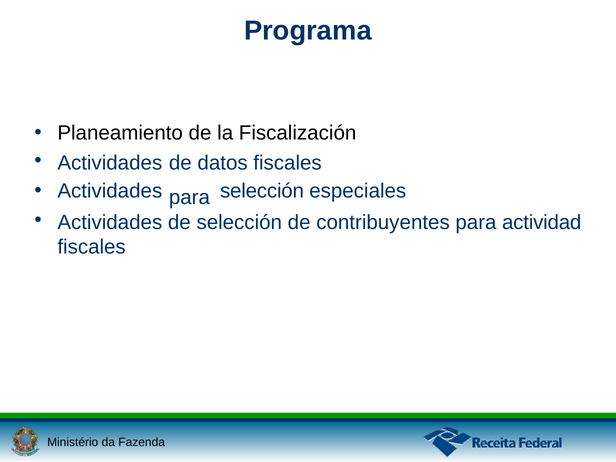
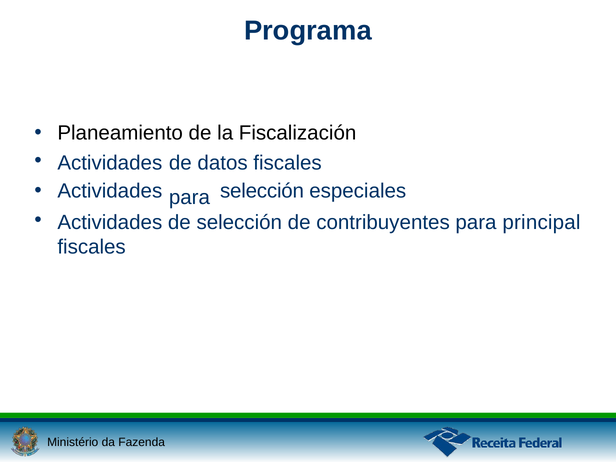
actividad: actividad -> principal (541, 222)
